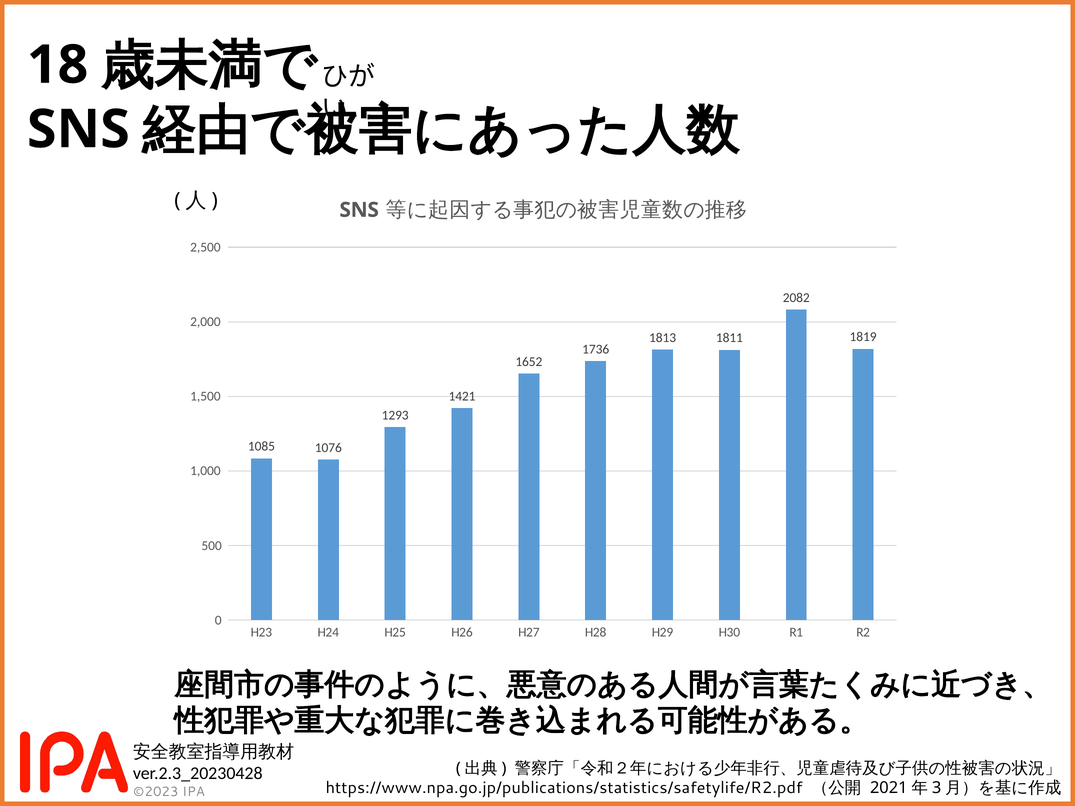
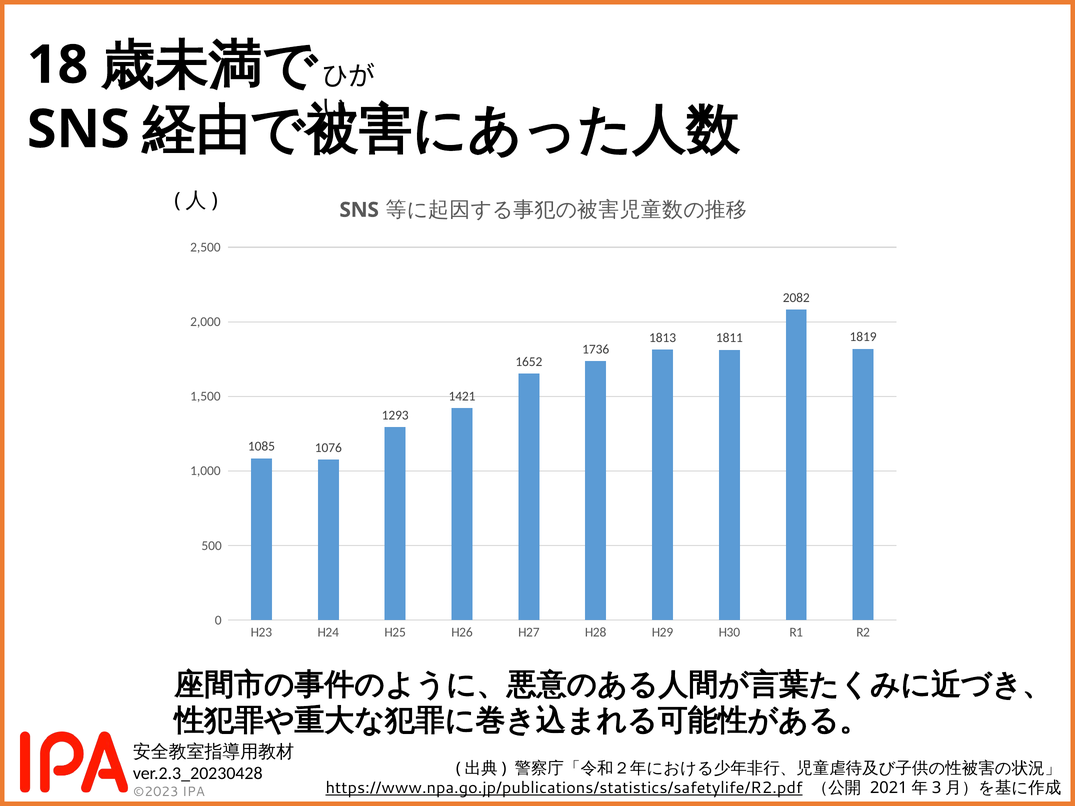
https://www.npa.go.jp/publications/statistics/safetylife/R2.pdf underline: none -> present (564, 788)
